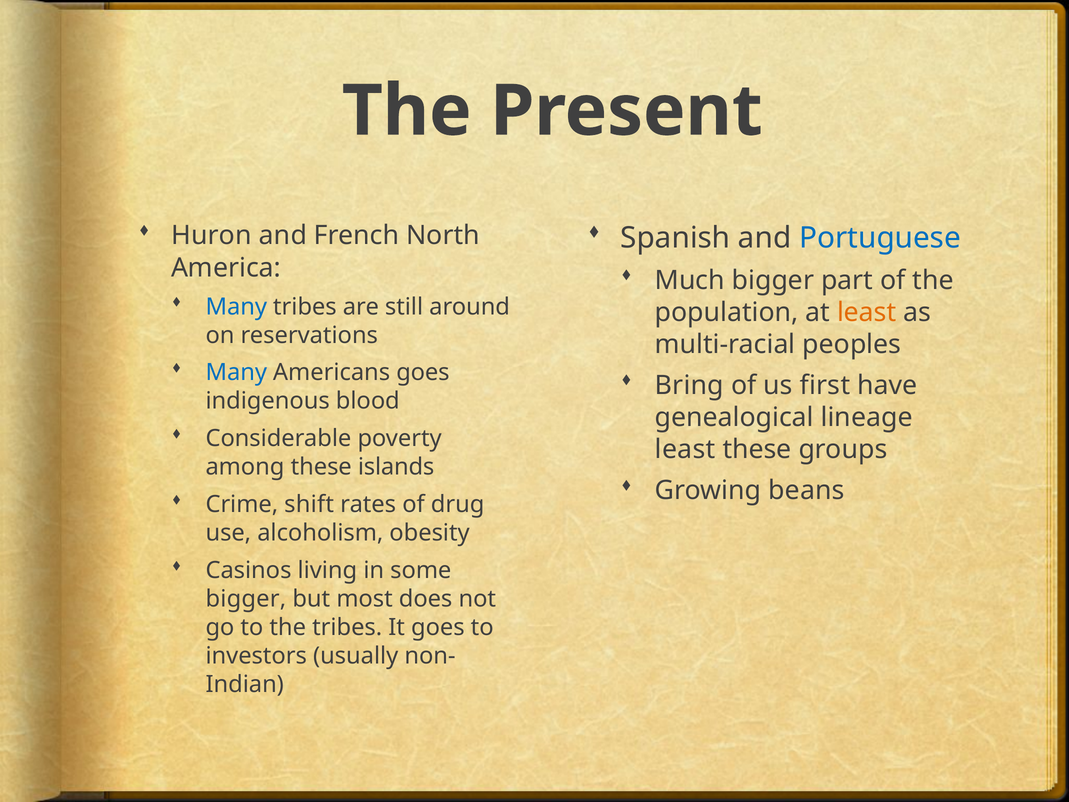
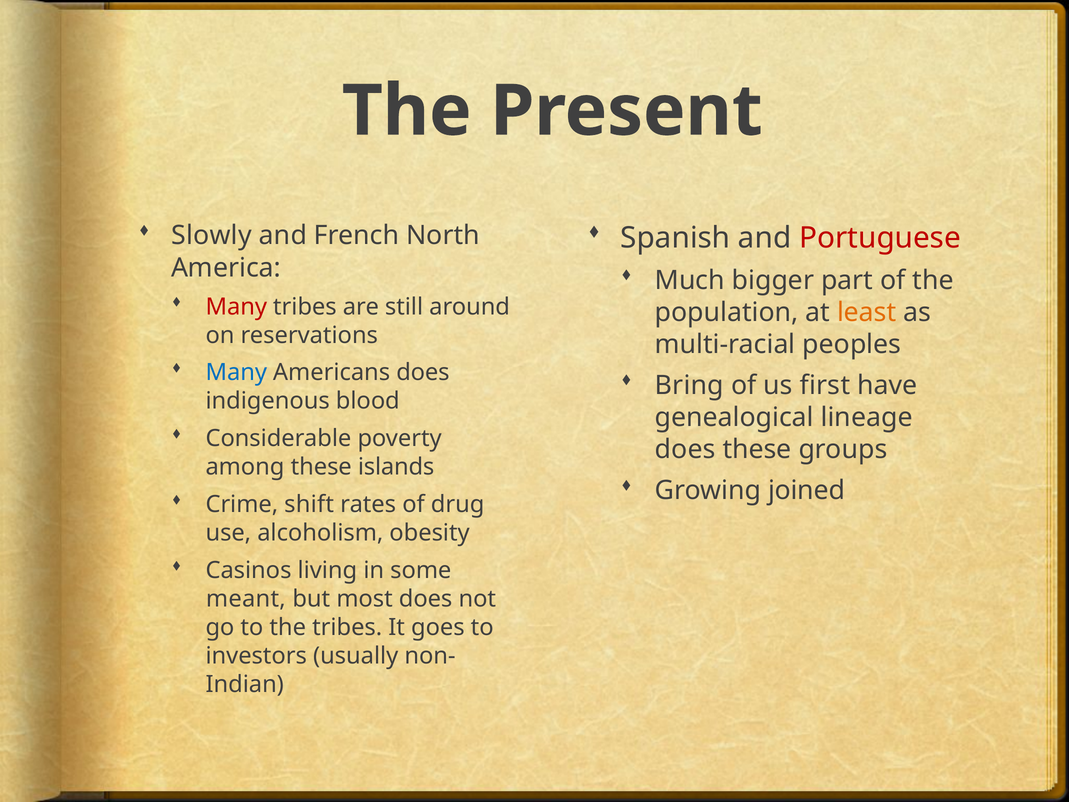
Huron: Huron -> Slowly (211, 236)
Portuguese colour: blue -> red (880, 238)
Many colour: blue -> red (236, 307)
Americans goes: goes -> does (423, 373)
least: least -> does (685, 449)
beans: beans -> joined (807, 490)
bigger: bigger -> meant (246, 599)
